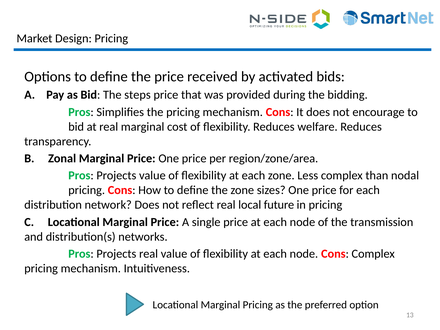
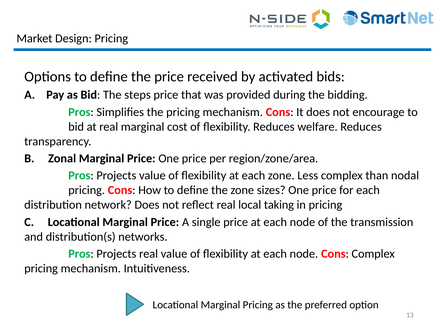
future: future -> taking (279, 205)
